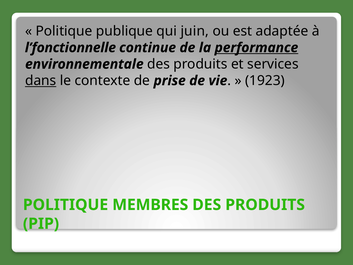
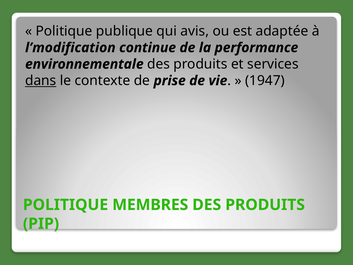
juin: juin -> avis (195, 31)
l’fonctionnelle: l’fonctionnelle -> l’modification (70, 48)
performance underline: present -> none (256, 48)
1923: 1923 -> 1947 (265, 81)
